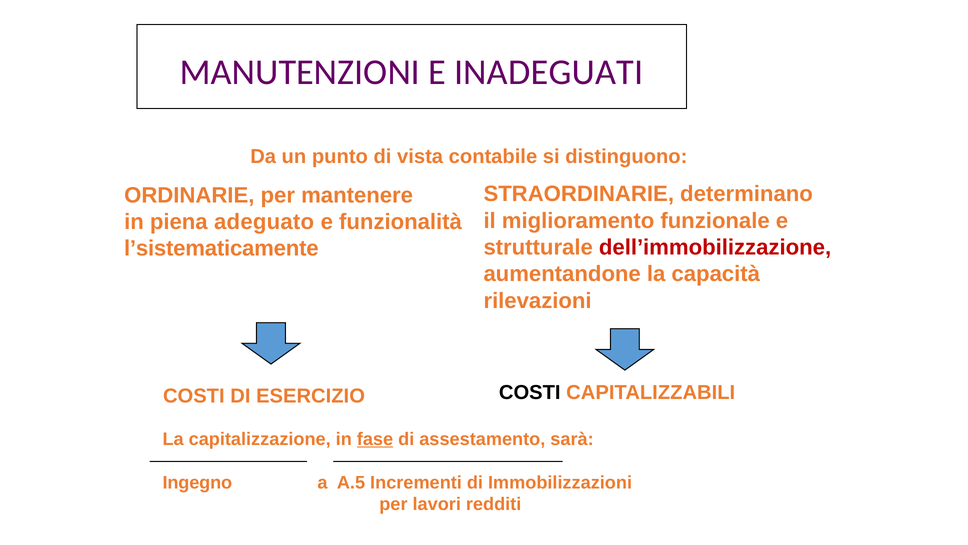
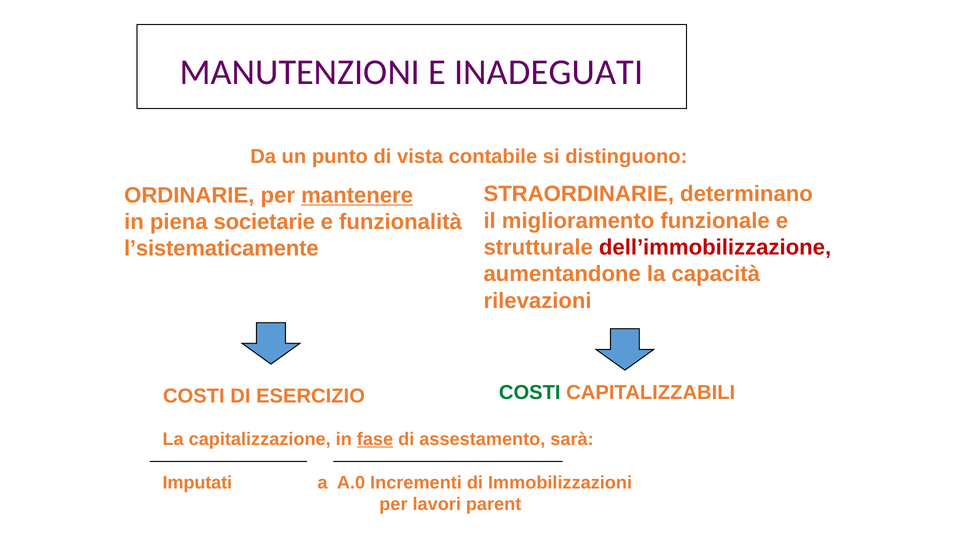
mantenere underline: none -> present (357, 195)
adeguato: adeguato -> societarie (264, 222)
COSTI colour: black -> green (530, 392)
Ingegno: Ingegno -> Imputati (197, 482)
A.5: A.5 -> A.0 (351, 482)
redditi: redditi -> parent (494, 504)
